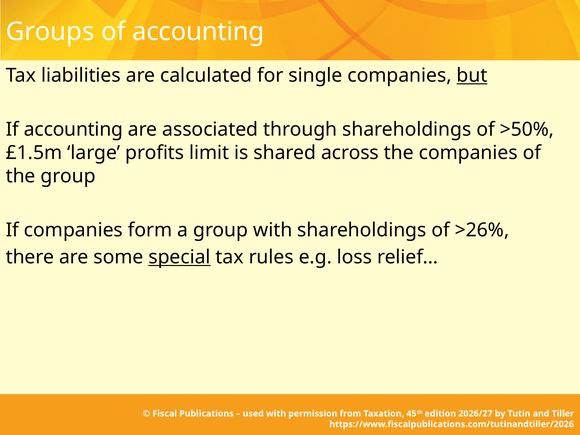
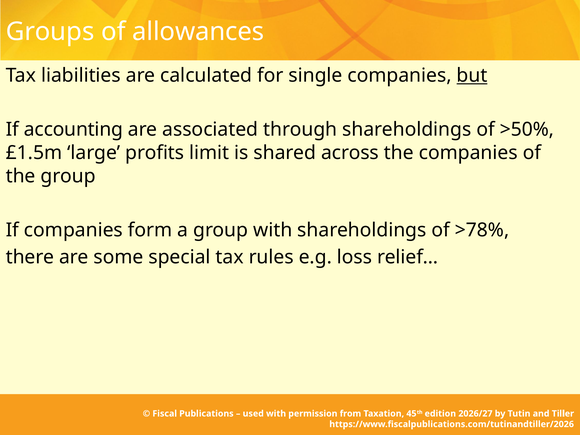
of accounting: accounting -> allowances (198, 32)
>26%: >26% -> >78% (482, 230)
special underline: present -> none (180, 257)
